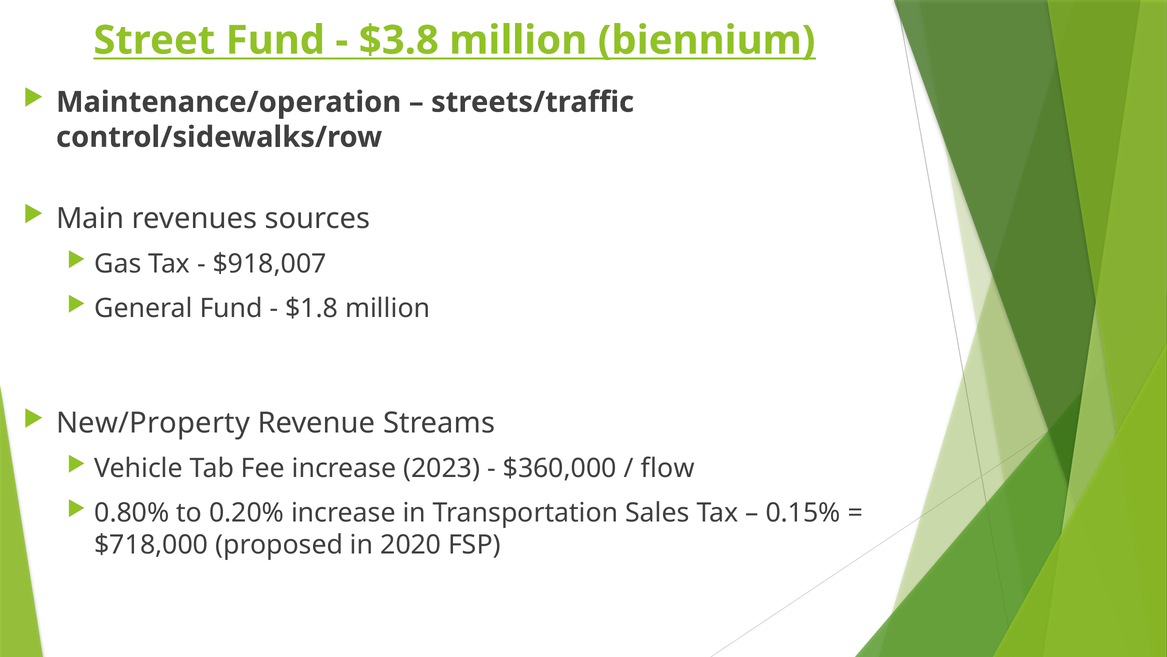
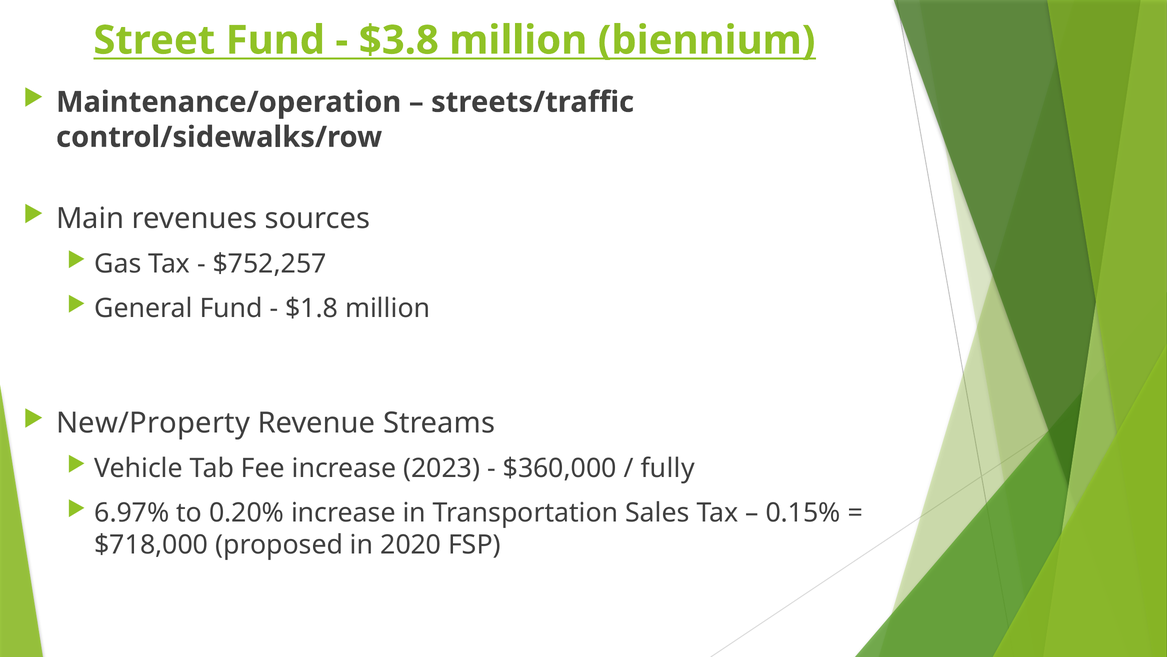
$918,007: $918,007 -> $752,257 (270, 264)
flow: flow -> fully (668, 468)
0.80%: 0.80% -> 6.97% (132, 513)
